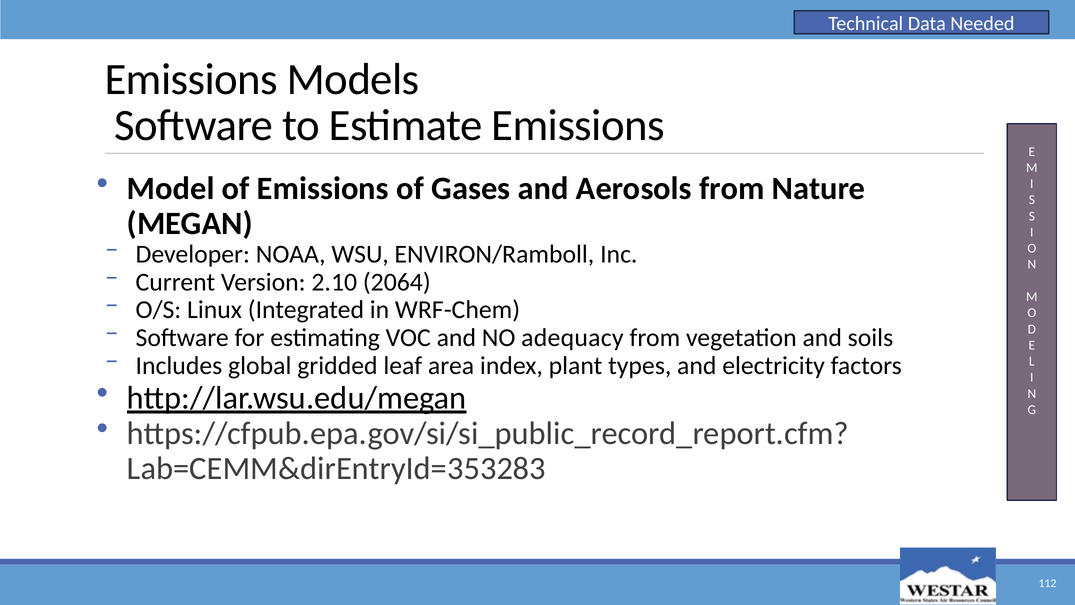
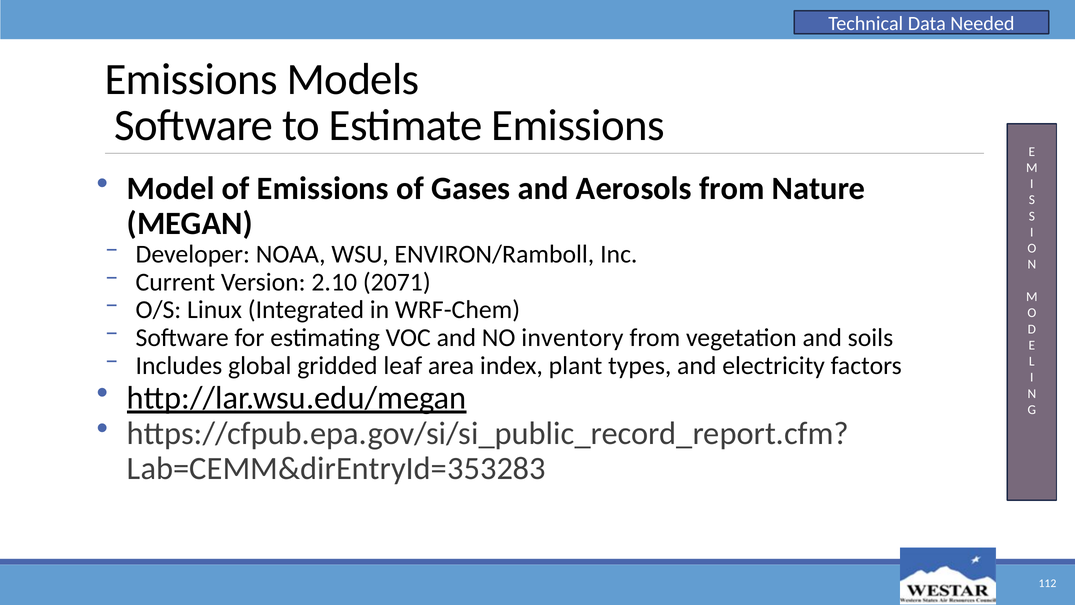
2064: 2064 -> 2071 (397, 282)
adequacy: adequacy -> inventory (572, 338)
